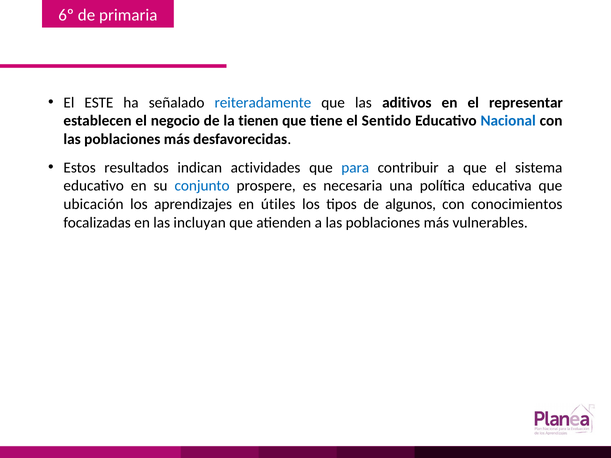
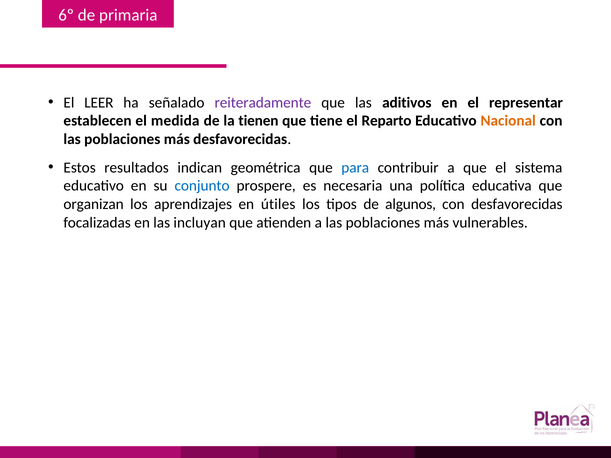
ESTE: ESTE -> LEER (99, 103)
reiteradamente colour: blue -> purple (263, 103)
negocio: negocio -> medida (175, 121)
Sentido: Sentido -> Reparto (387, 121)
Nacional colour: blue -> orange (508, 121)
actividades: actividades -> geométrica (266, 168)
ubicación: ubicación -> organizan (94, 204)
con conocimientos: conocimientos -> desfavorecidas (517, 204)
